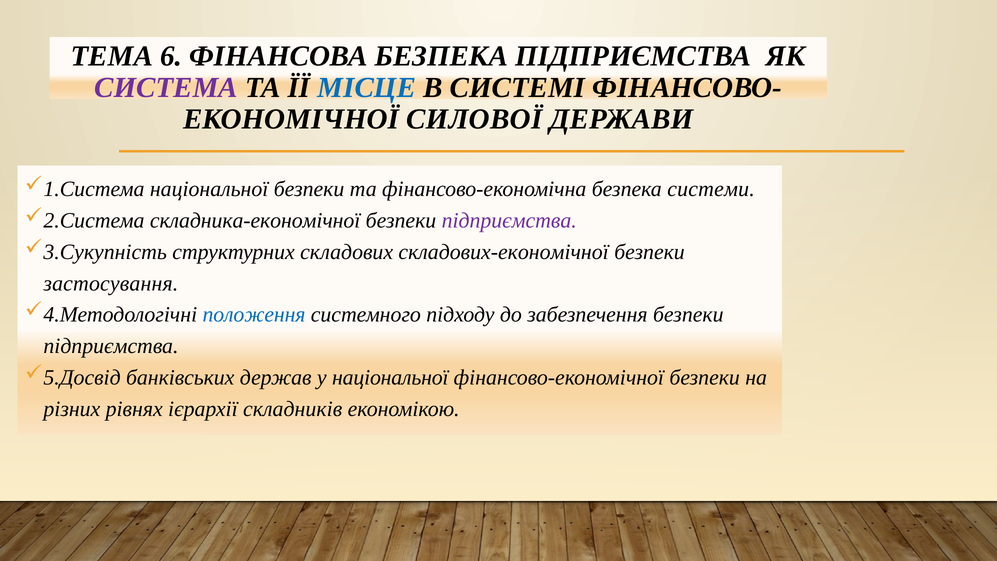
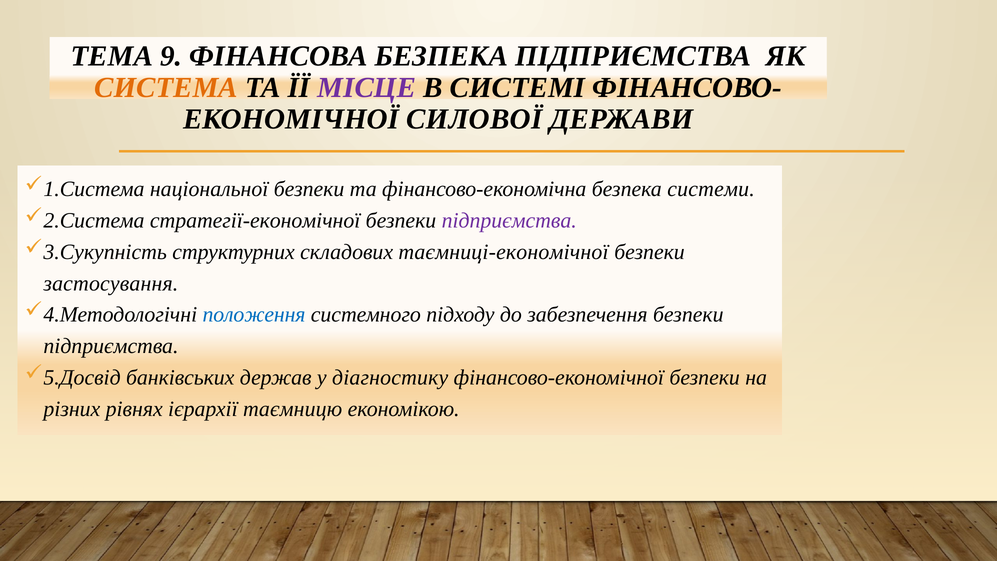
6: 6 -> 9 (171, 56)
СИСТЕМА colour: purple -> orange (166, 87)
МІСЦЕ colour: blue -> purple (367, 87)
складника-економічної: складника-економічної -> стратегії-економічної (255, 221)
складових-економічної: складових-економічної -> таємниці-економічної (504, 252)
у національної: національної -> діагностику (390, 377)
складників: складників -> таємницю (293, 409)
